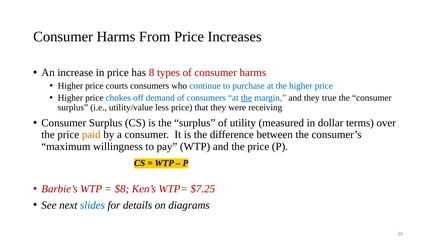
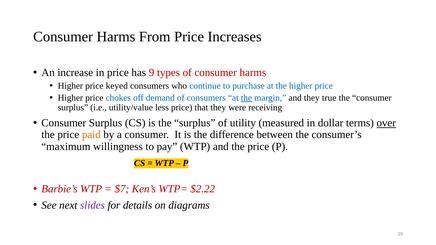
8: 8 -> 9 (152, 73)
courts: courts -> keyed (117, 86)
over underline: none -> present (386, 123)
$8: $8 -> $7 (122, 189)
$7.25: $7.25 -> $2.22 (203, 189)
slides colour: blue -> purple (92, 205)
